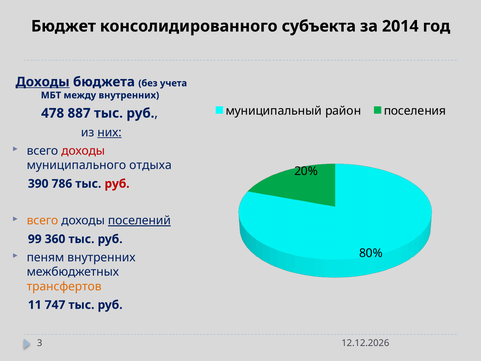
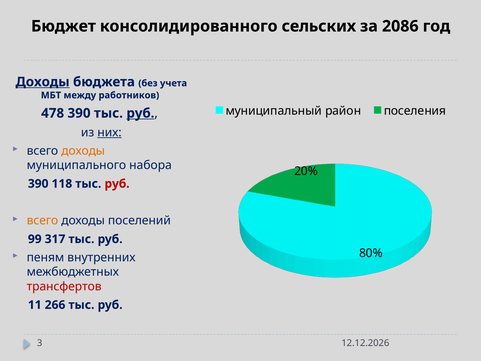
субъекта: субъекта -> сельских (319, 26)
2014: 2014 -> 2086 (400, 26)
между внутренних: внутренних -> работников (129, 95)
478 887: 887 -> 390 (79, 113)
руб underline: none -> present (140, 113)
доходы colour: red -> orange (83, 151)
отдыха: отдыха -> набора (150, 165)
786: 786 -> 118 (62, 184)
поселений underline: present -> none (139, 220)
360: 360 -> 317 (55, 239)
трансфертов colour: orange -> red (64, 286)
747: 747 -> 266 (55, 305)
